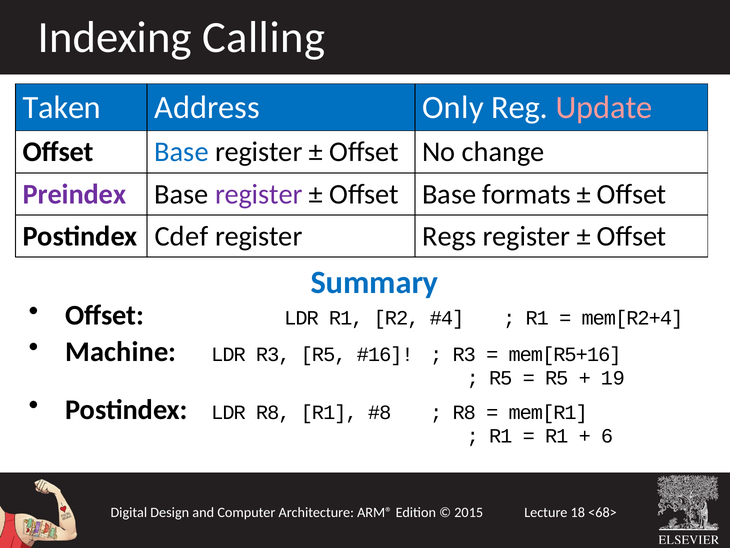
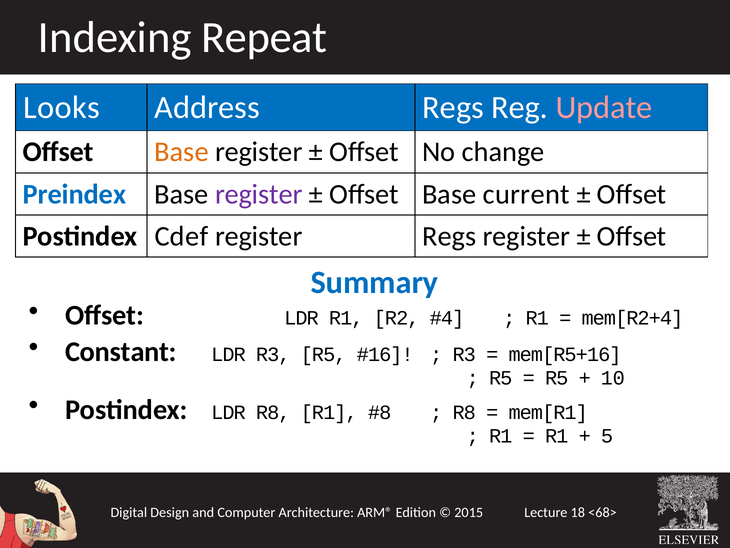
Calling: Calling -> Repeat (264, 37)
Taken: Taken -> Looks (62, 108)
Address Only: Only -> Regs (453, 108)
Base colour: blue -> orange (182, 152)
Preindex colour: purple -> blue (74, 194)
formats: formats -> current (526, 194)
Machine: Machine -> Constant (121, 351)
19: 19 -> 10 (613, 378)
6: 6 -> 5 (607, 436)
